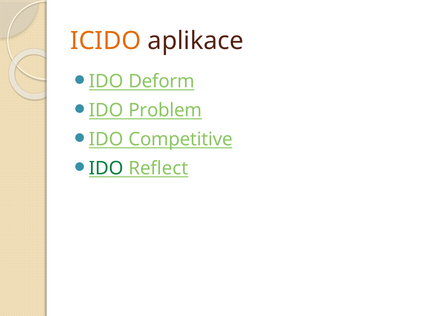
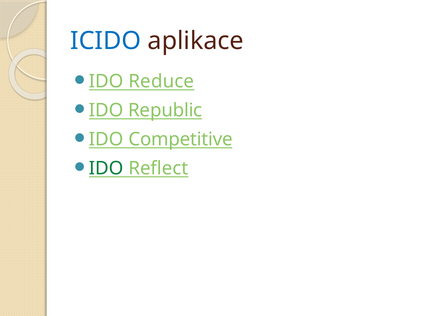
ICIDO colour: orange -> blue (106, 41)
Deform: Deform -> Reduce (161, 81)
Problem: Problem -> Republic (165, 110)
